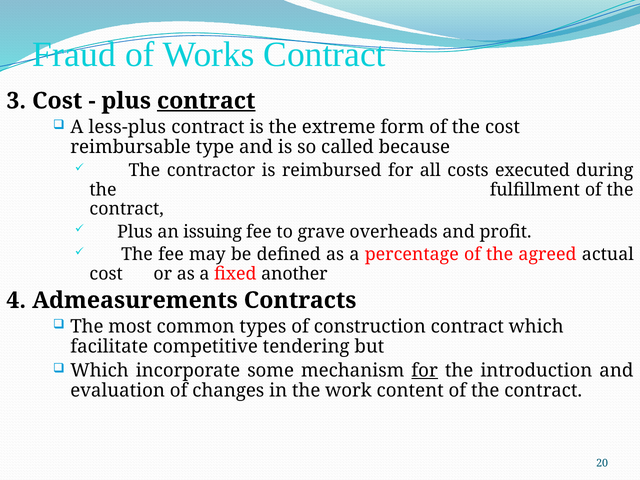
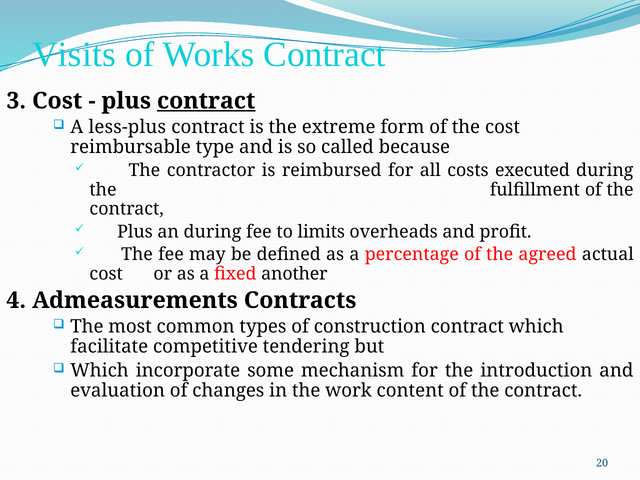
Fraud: Fraud -> Visits (74, 54)
an issuing: issuing -> during (212, 232)
grave: grave -> limits (321, 232)
for underline: present -> none (425, 371)
